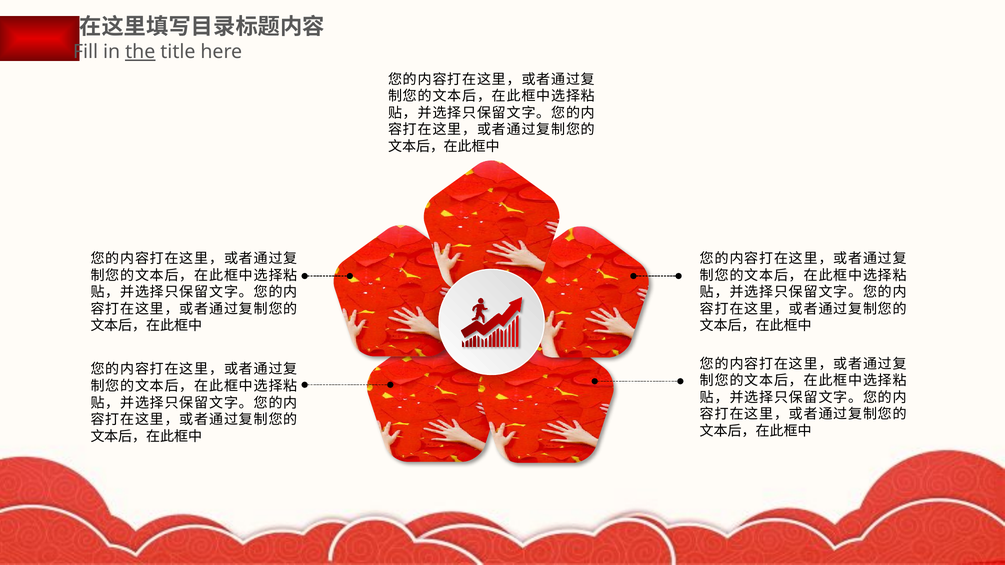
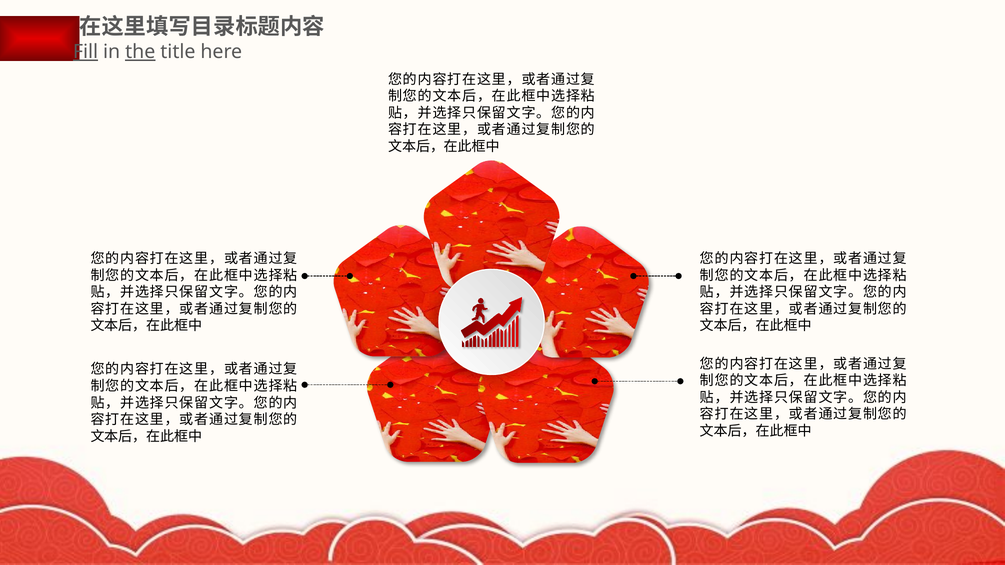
Fill underline: none -> present (86, 52)
